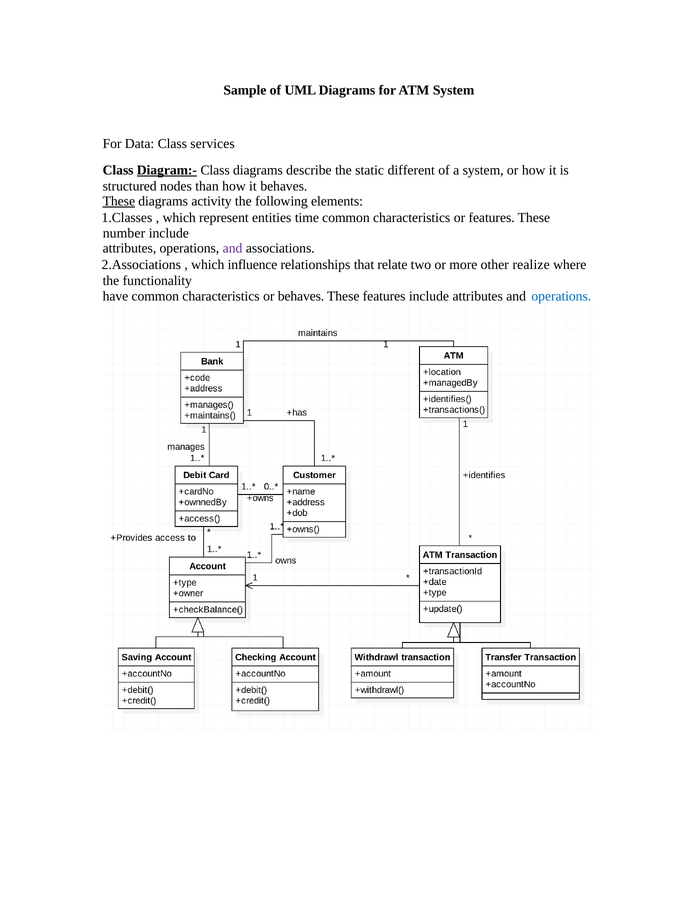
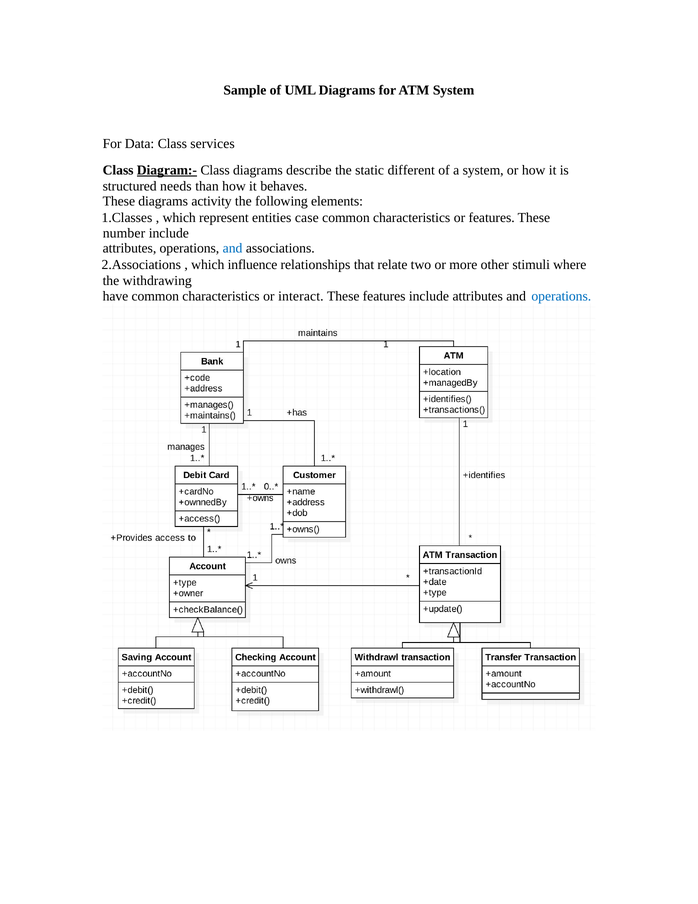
nodes: nodes -> needs (176, 186)
These underline: present -> none (119, 201)
time: time -> case (307, 217)
and colour: purple -> blue (233, 248)
realize: realize -> stimuli (531, 265)
functionality: functionality -> withdrawing (157, 280)
or behaves: behaves -> interact (301, 296)
